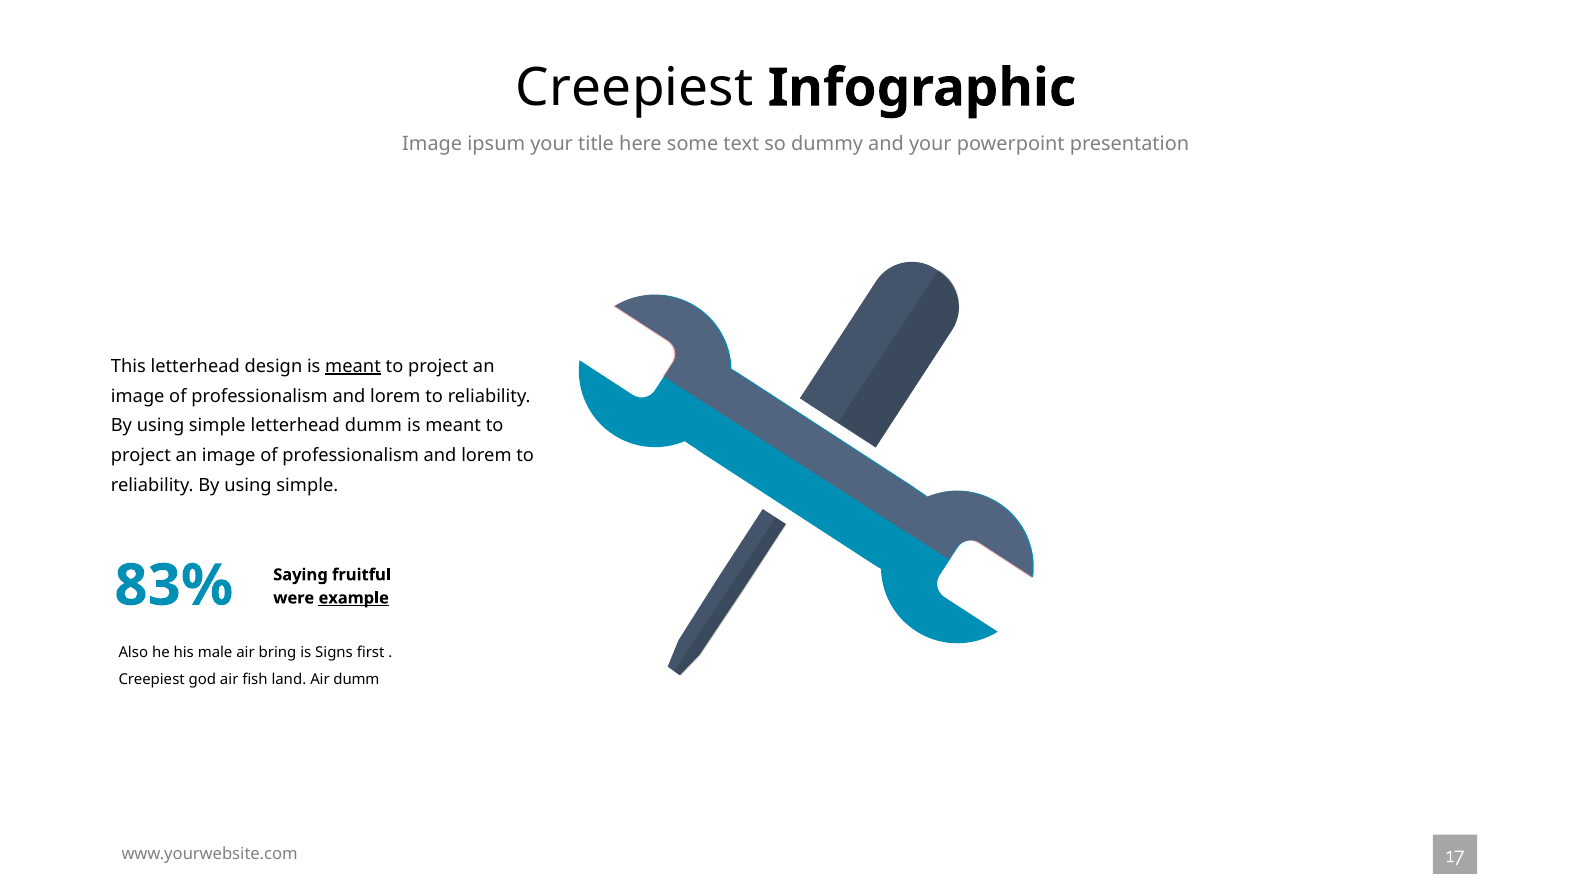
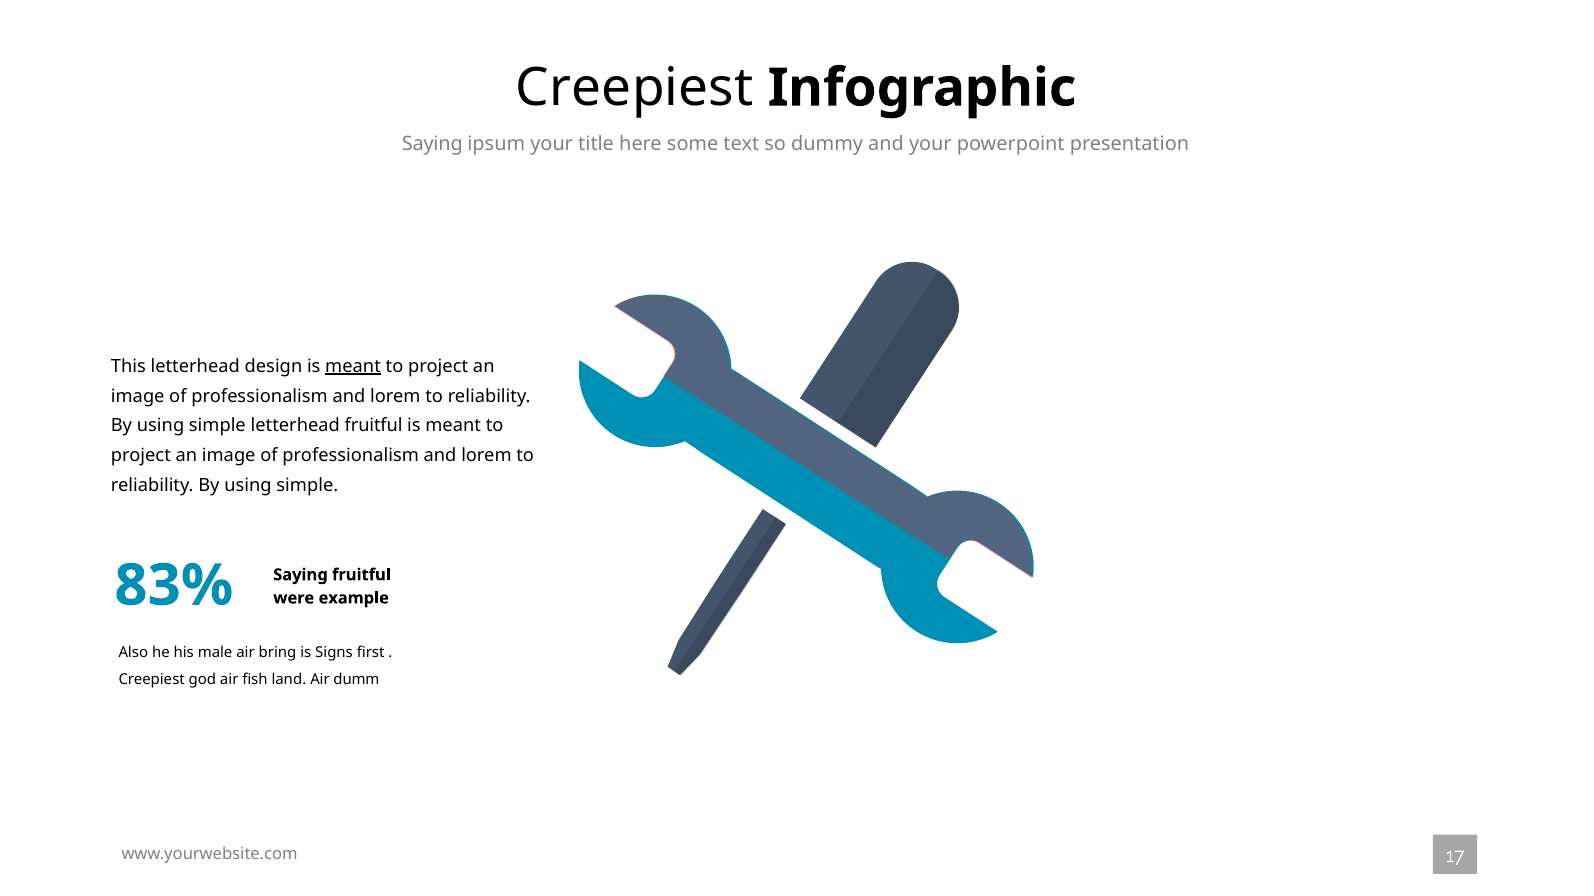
Image: Image -> Saying (432, 144)
letterhead dumm: dumm -> fruitful (374, 426)
example underline: present -> none (354, 598)
